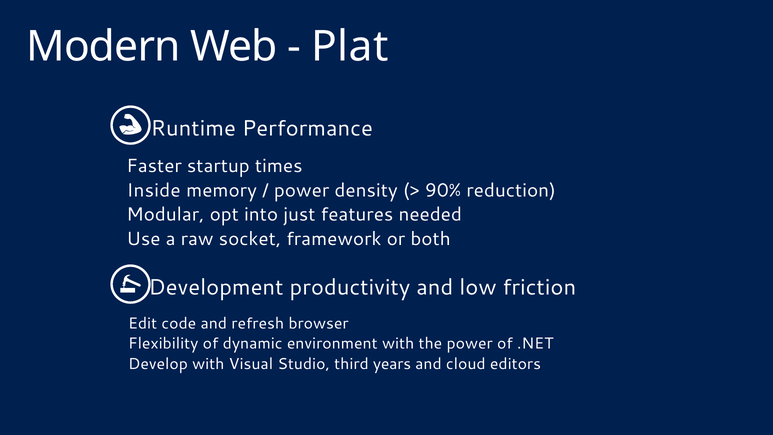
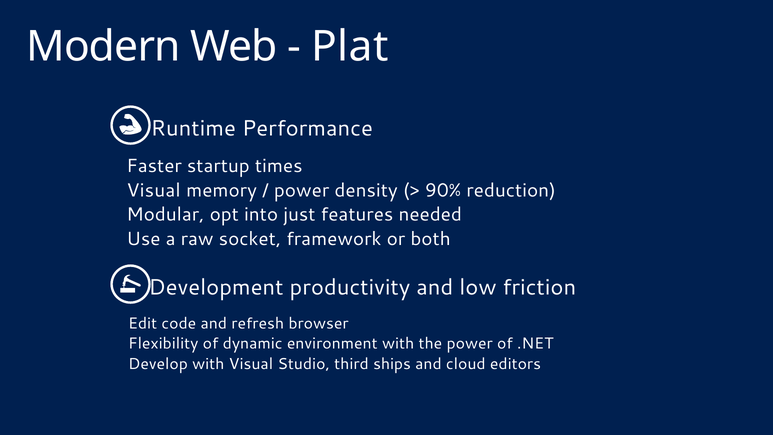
Inside: Inside -> Visual (154, 190)
years: years -> ships (392, 364)
